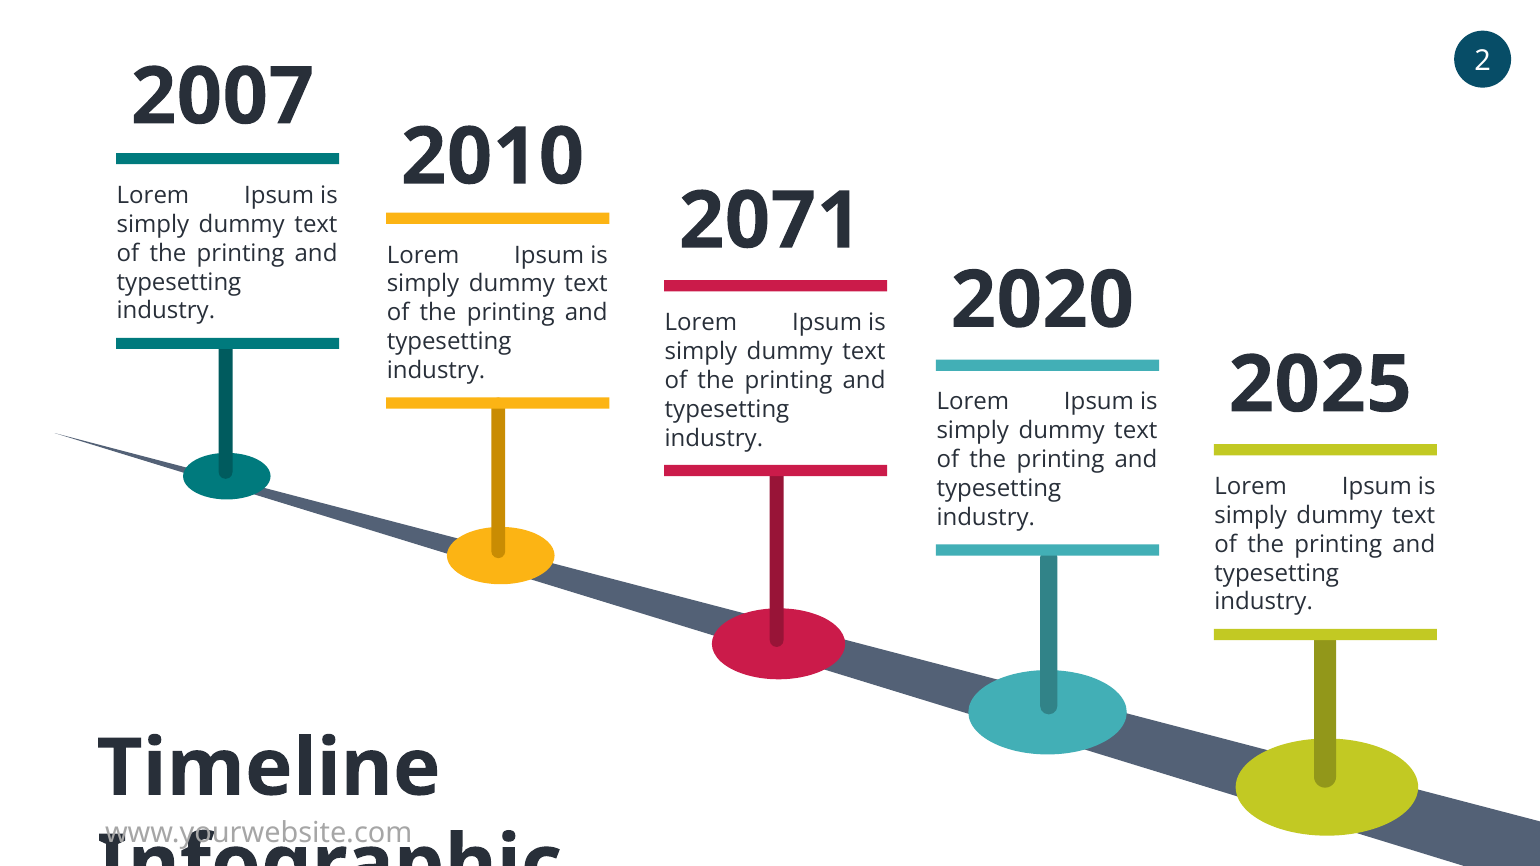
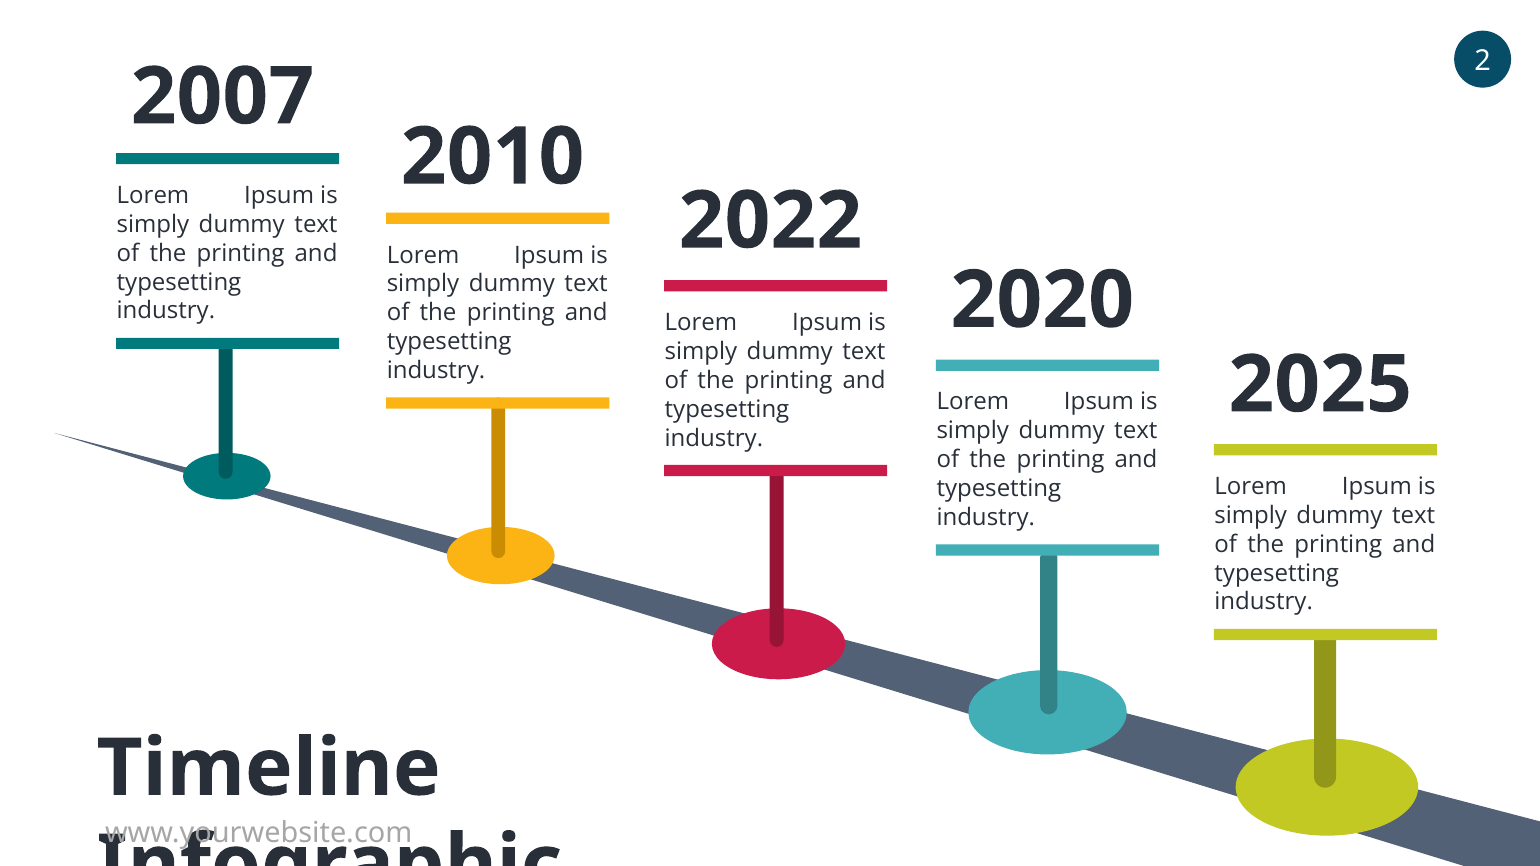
2071: 2071 -> 2022 (770, 221)
